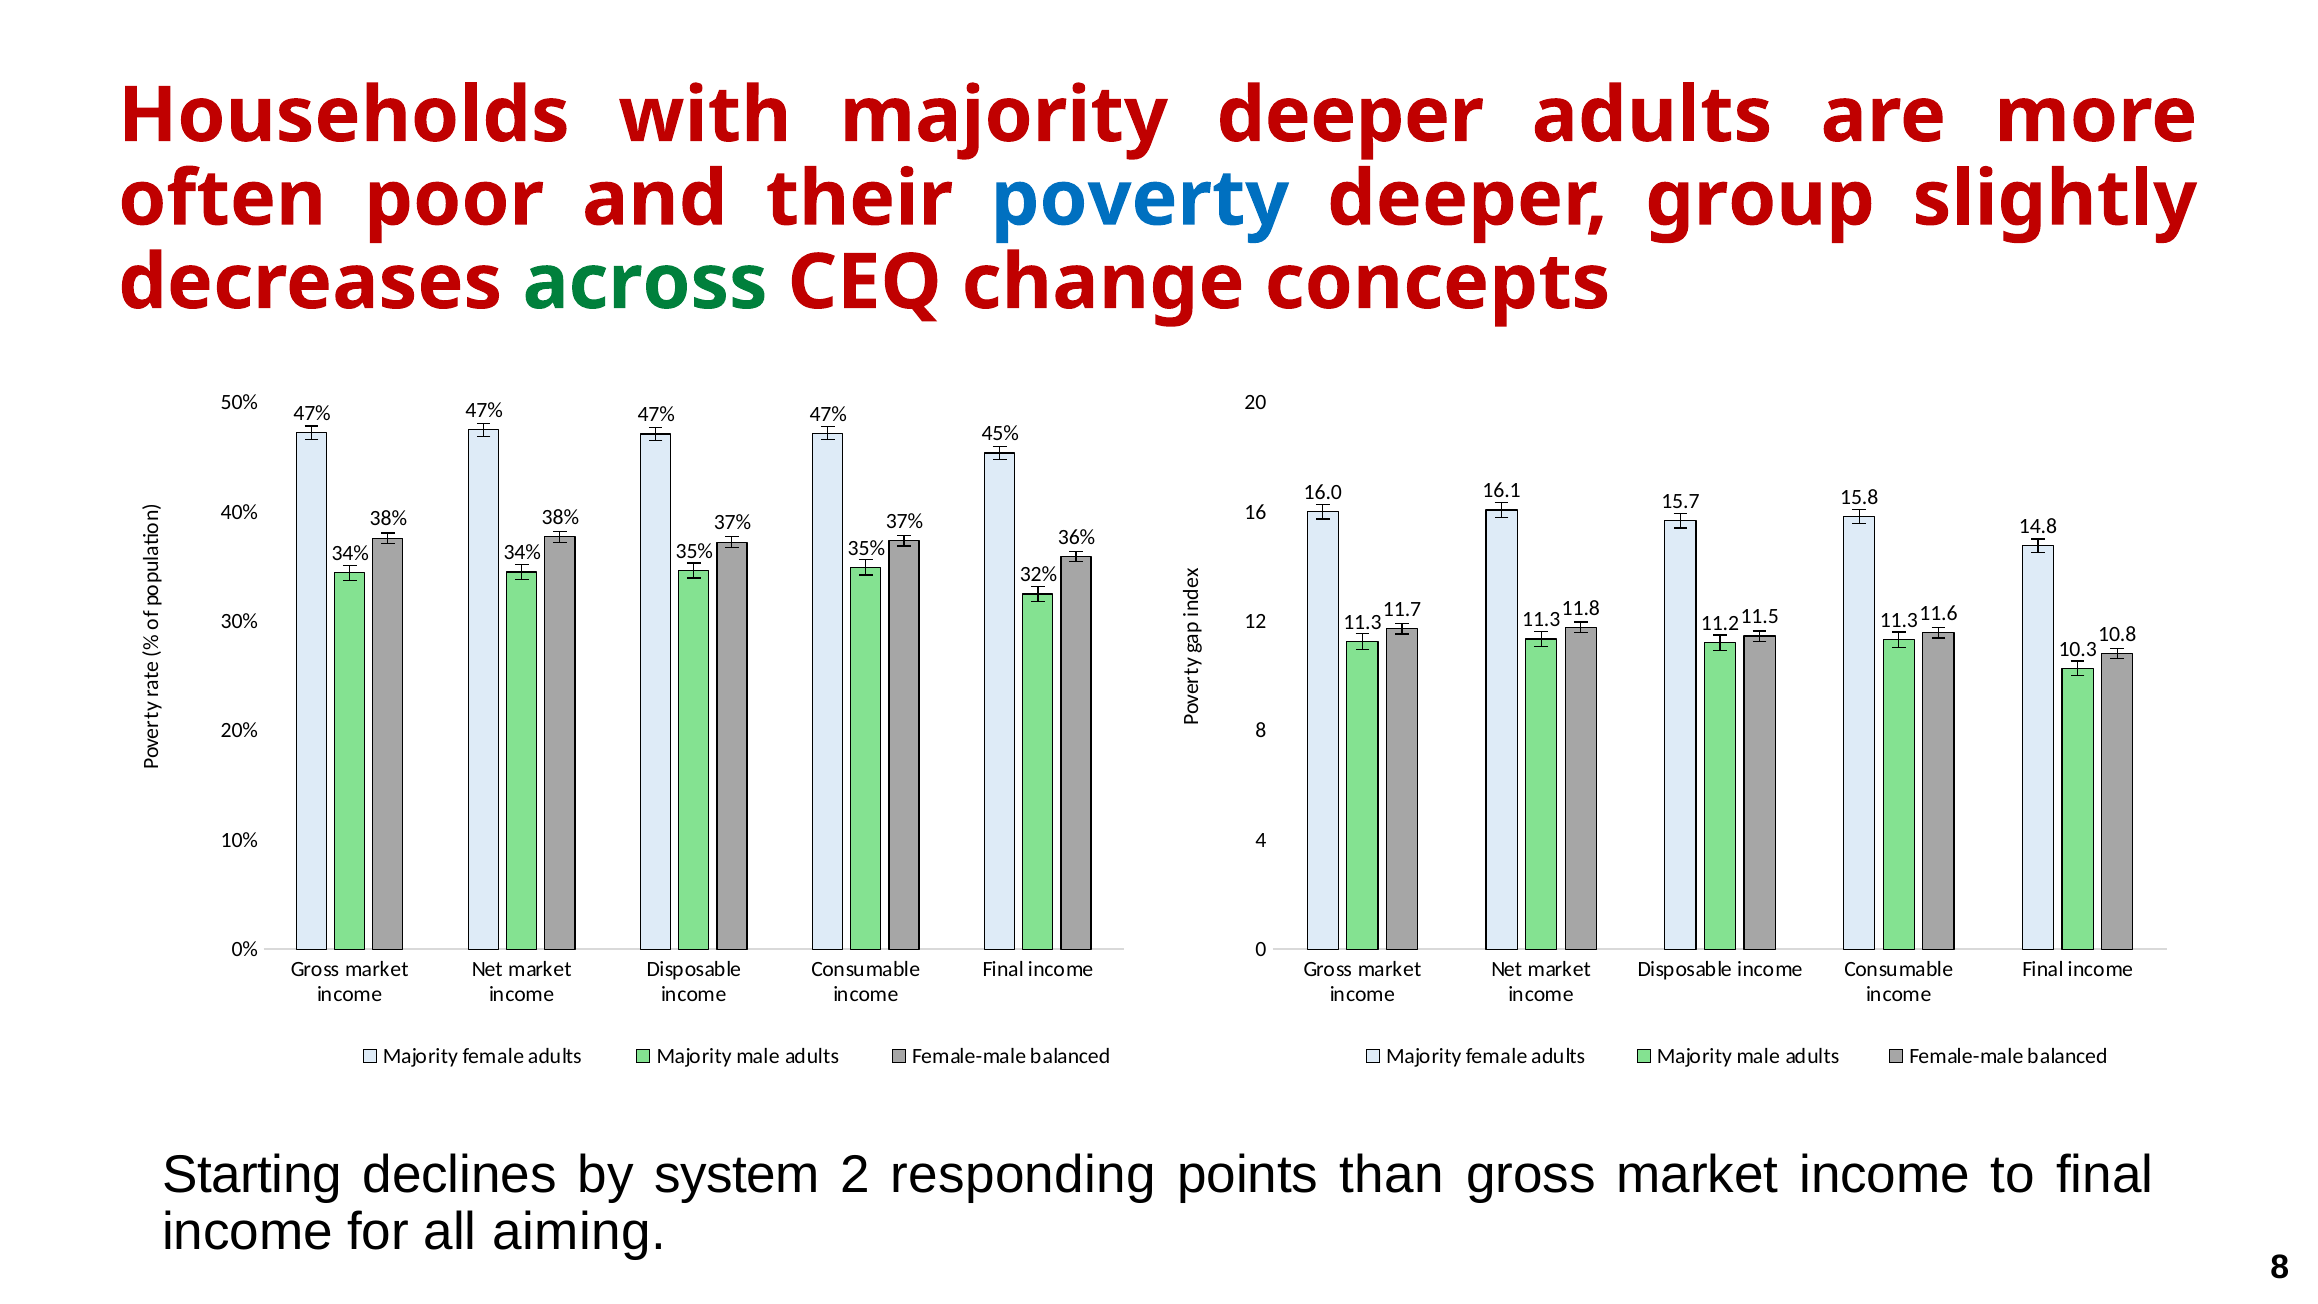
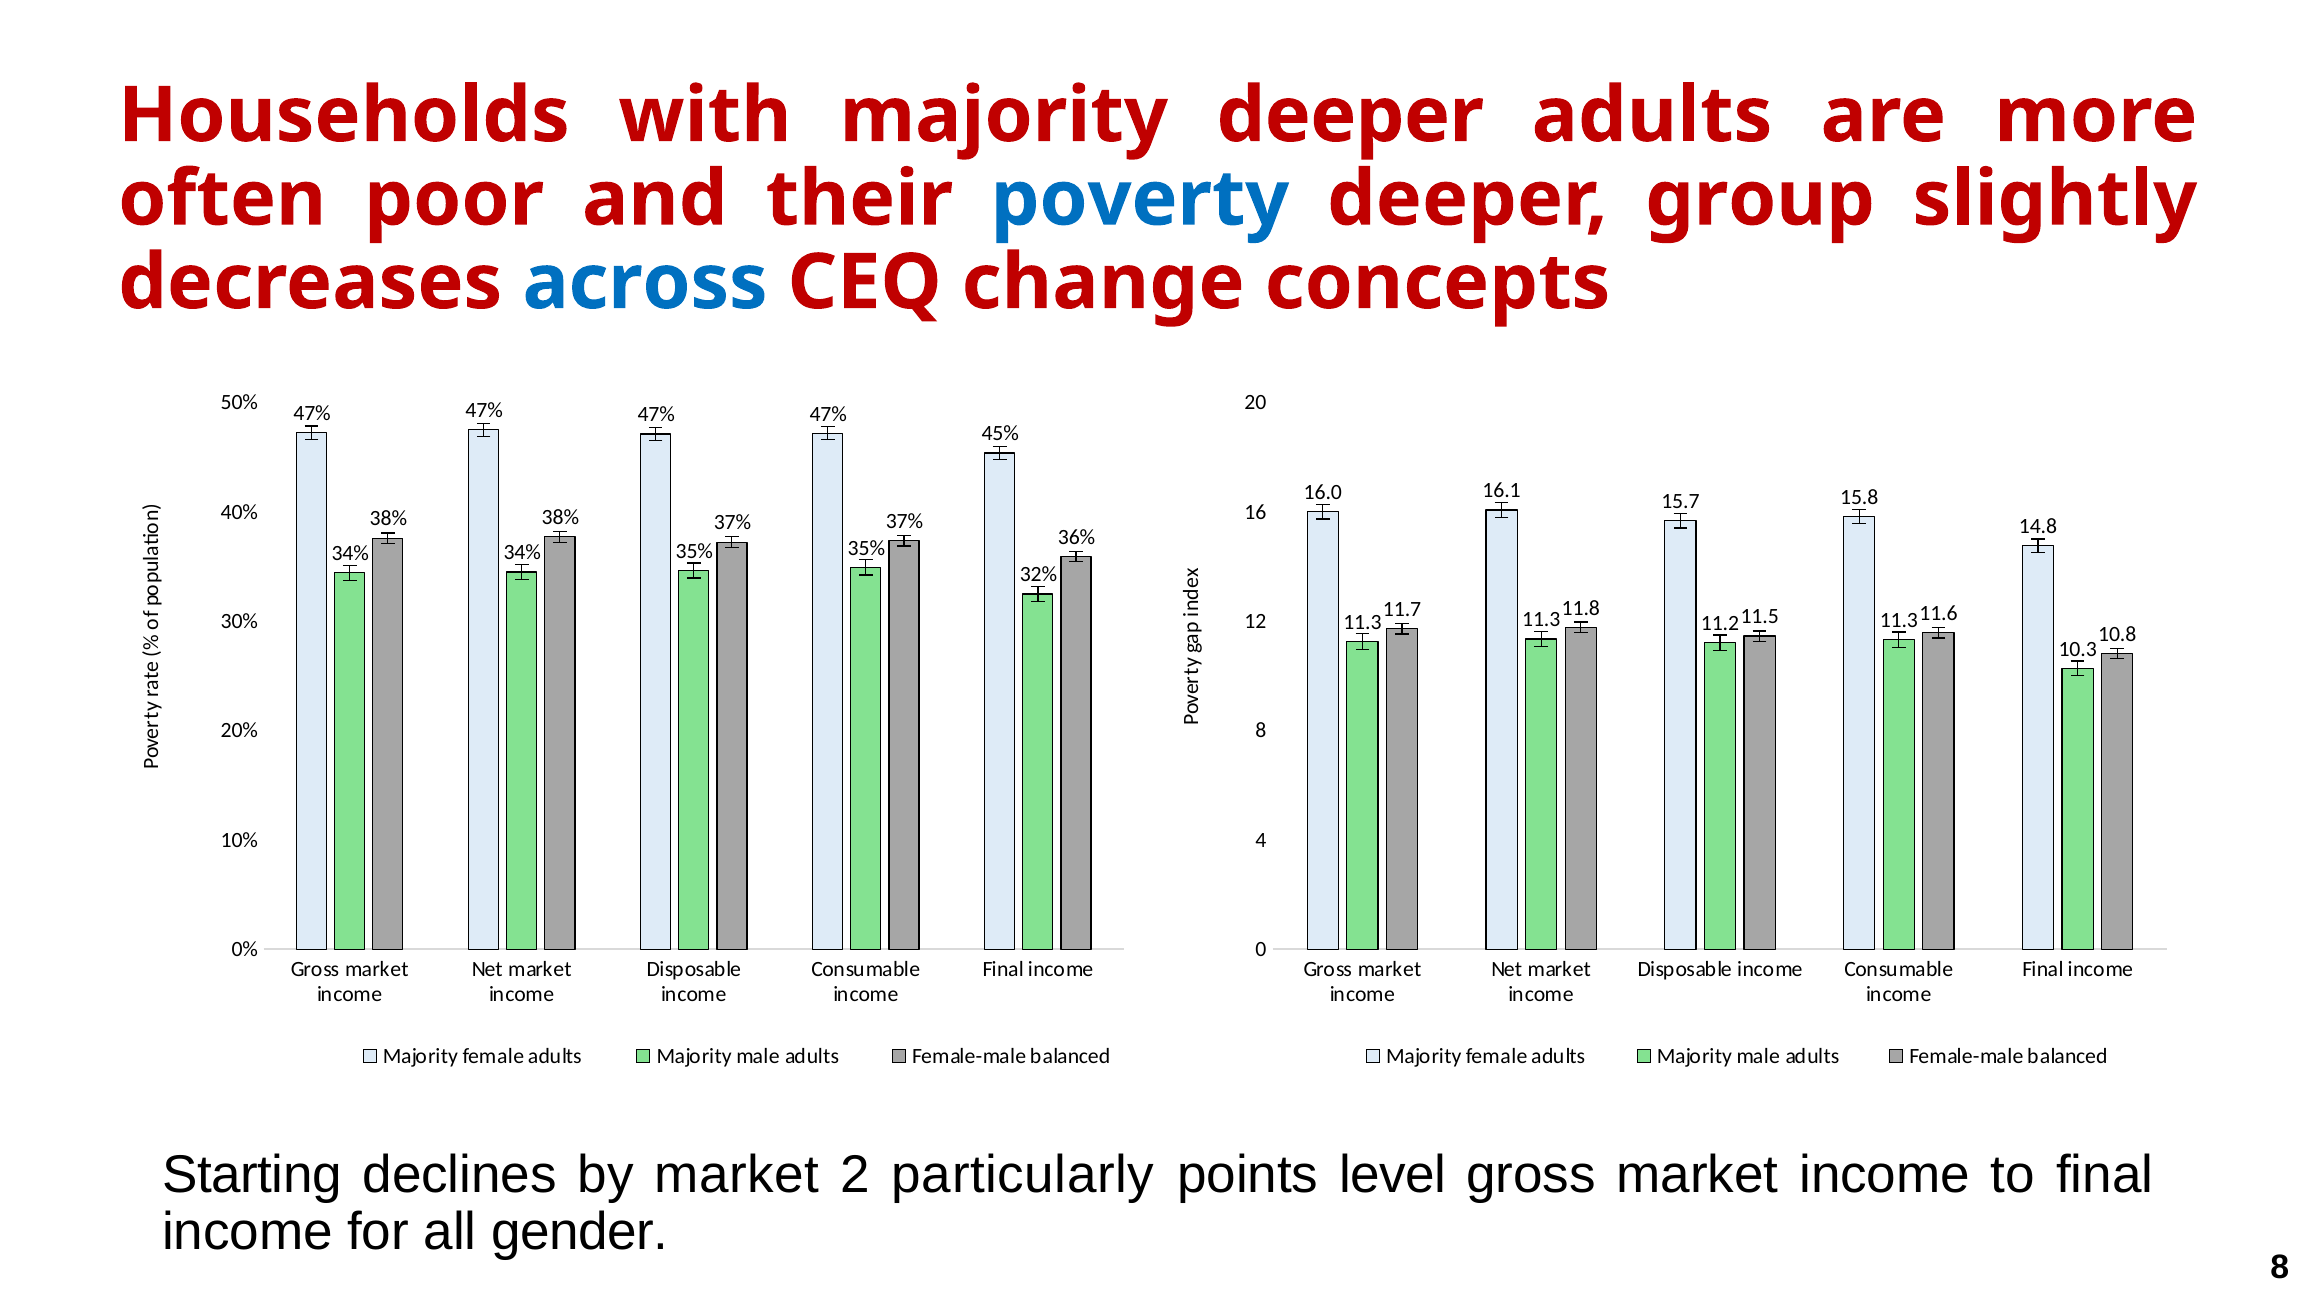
across colour: green -> blue (645, 283)
by system: system -> market (737, 1175)
responding: responding -> particularly (1023, 1175)
than: than -> level (1393, 1175)
aiming: aiming -> gender (580, 1232)
